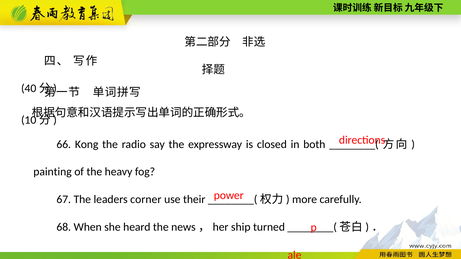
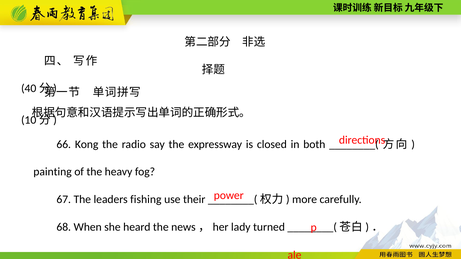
corner: corner -> fishing (146, 200)
ship: ship -> lady (241, 227)
